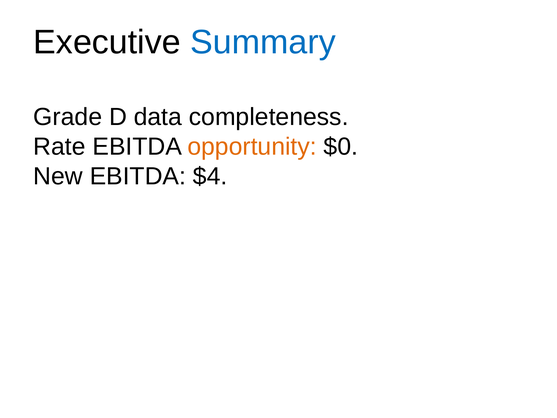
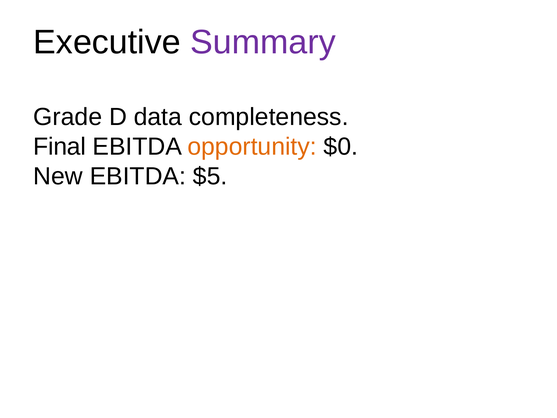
Summary colour: blue -> purple (263, 42)
Rate: Rate -> Final (60, 147)
$4: $4 -> $5 (210, 176)
